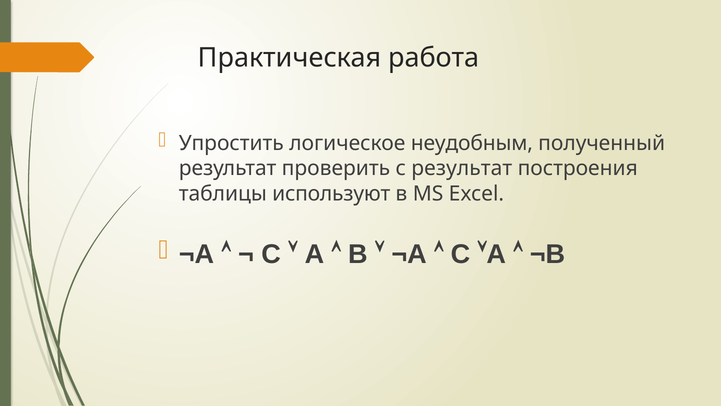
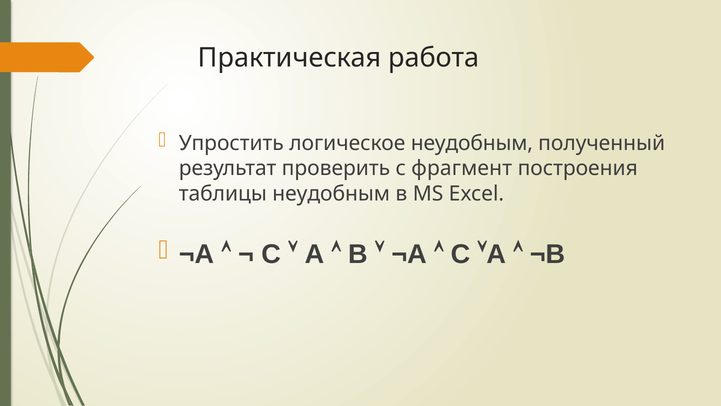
с результат: результат -> фрагмент (462, 168)
таблицы используют: используют -> неудобным (331, 193)
